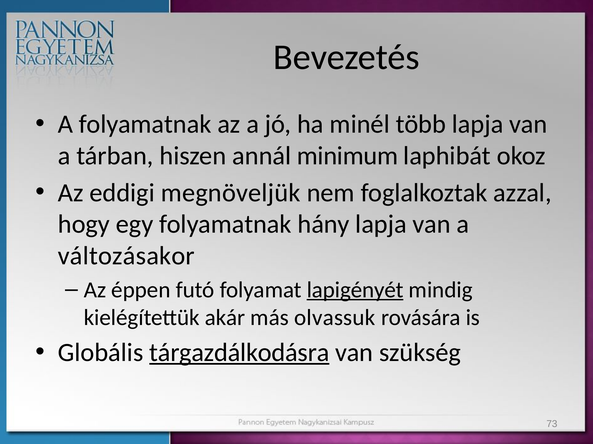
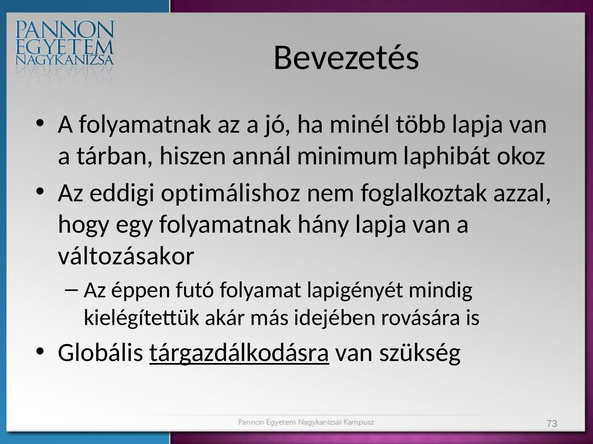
megnöveljük: megnöveljük -> optimálishoz (231, 193)
lapigényét underline: present -> none (355, 290)
olvassuk: olvassuk -> idejében (335, 318)
